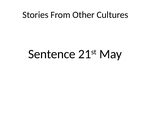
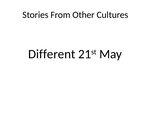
Sentence: Sentence -> Different (52, 54)
